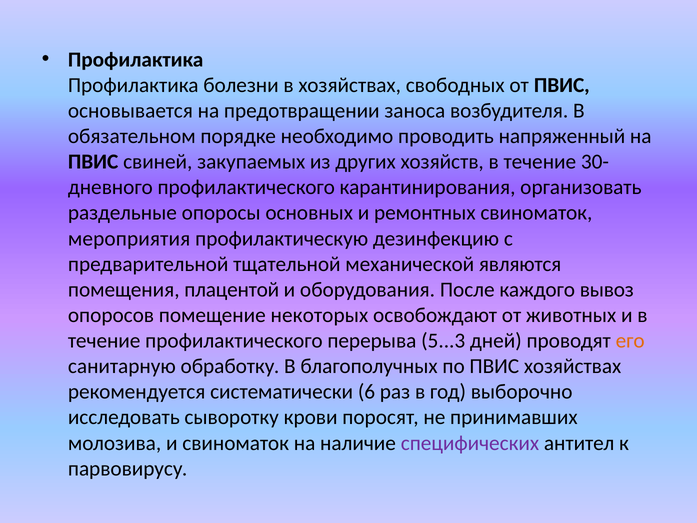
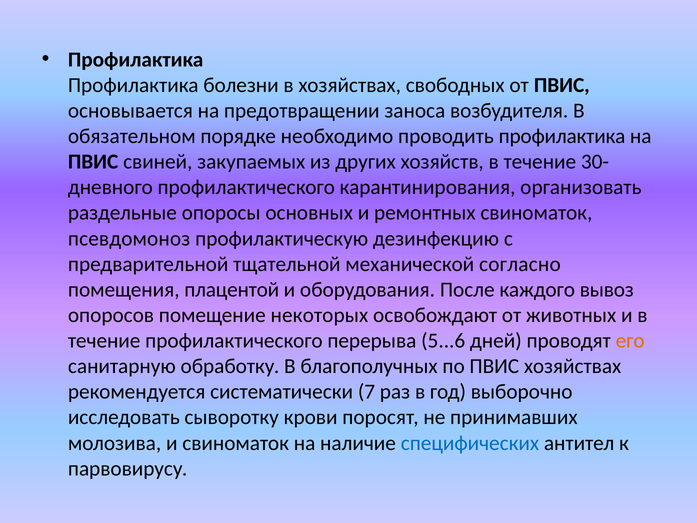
проводить напряженный: напряженный -> профилактика (562, 136)
мероприятия: мероприятия -> псевдомоноз (129, 238)
являются: являются -> согласно (520, 264)
5...3: 5...3 -> 5...6 (443, 341)
6: 6 -> 7 (367, 392)
специфических colour: purple -> blue (470, 443)
